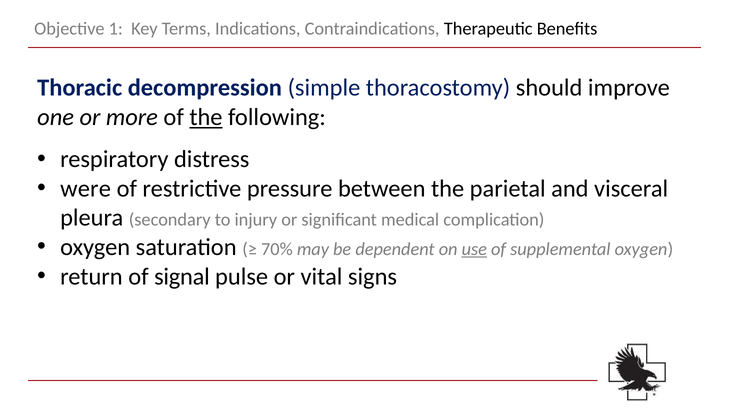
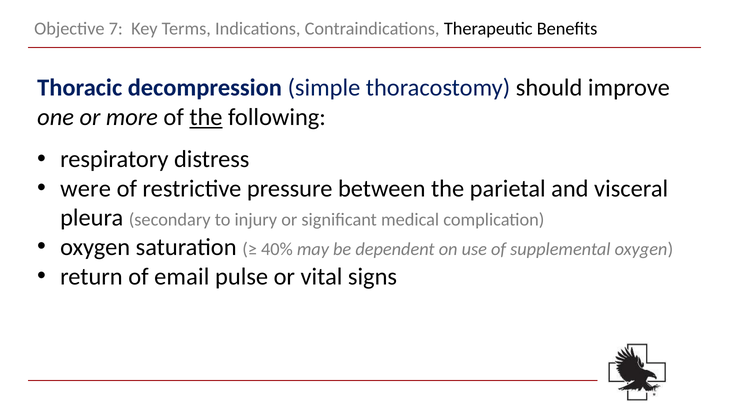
1: 1 -> 7 (116, 28)
70%: 70% -> 40% (277, 249)
use underline: present -> none (474, 249)
signal: signal -> email (182, 277)
